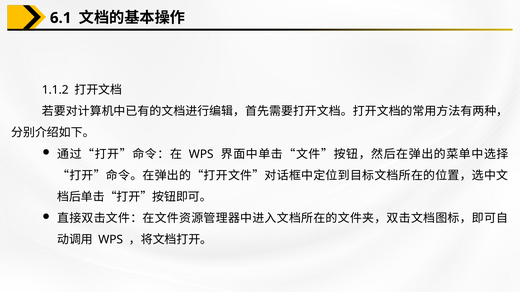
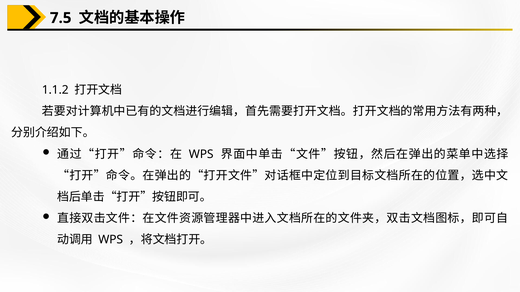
6.1: 6.1 -> 7.5 (61, 18)
